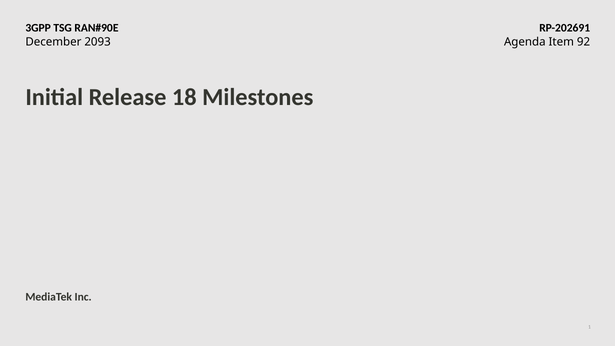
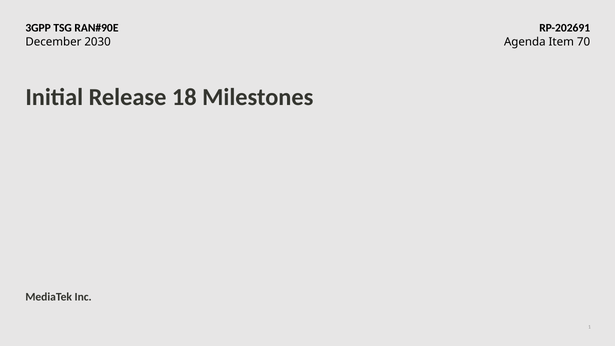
2093: 2093 -> 2030 (98, 42)
92: 92 -> 70 (584, 42)
